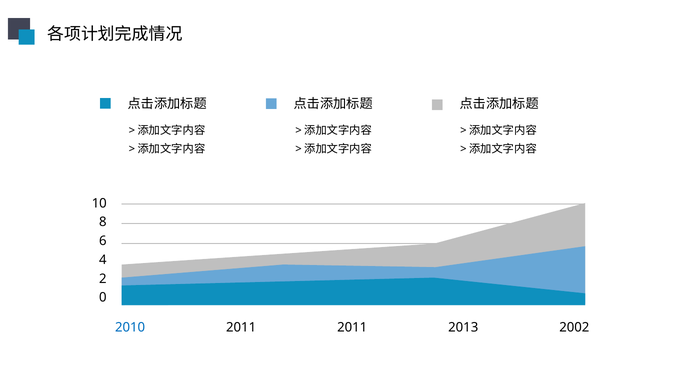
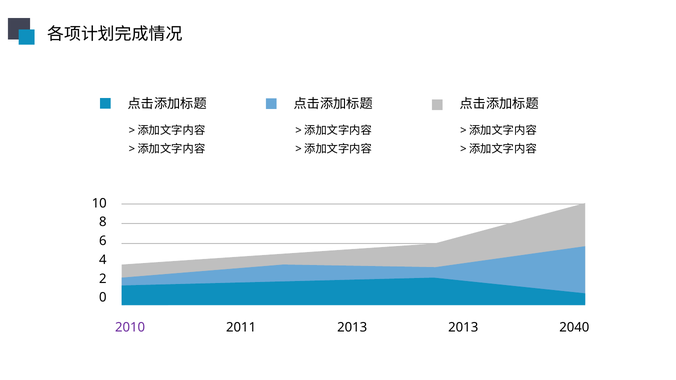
2010 colour: blue -> purple (130, 328)
2011 2011: 2011 -> 2013 (352, 328)
2002: 2002 -> 2040 (574, 328)
